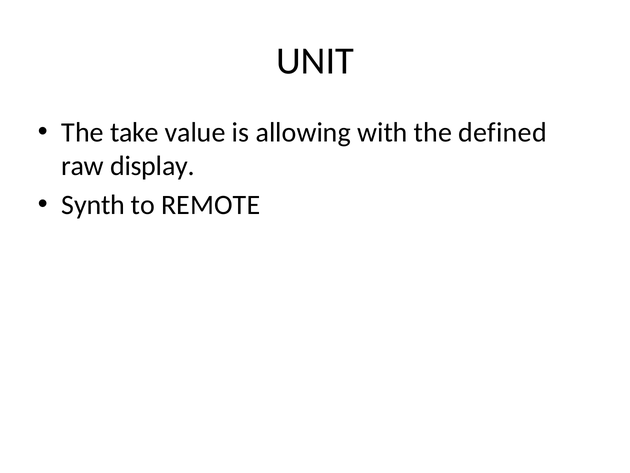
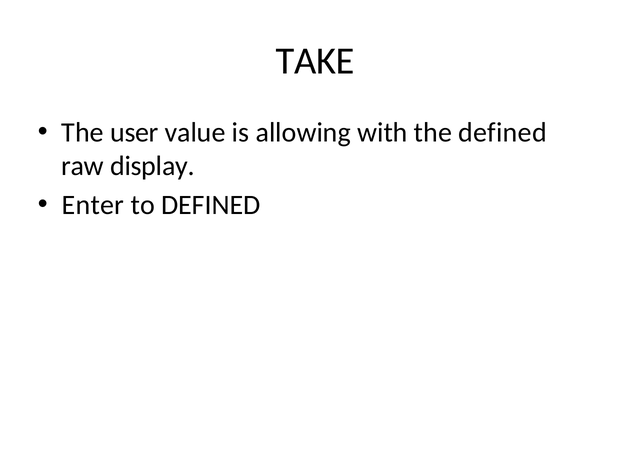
UNIT: UNIT -> TAKE (315, 61)
take: take -> user (134, 132)
Synth: Synth -> Enter (93, 205)
to REMOTE: REMOTE -> DEFINED (211, 205)
